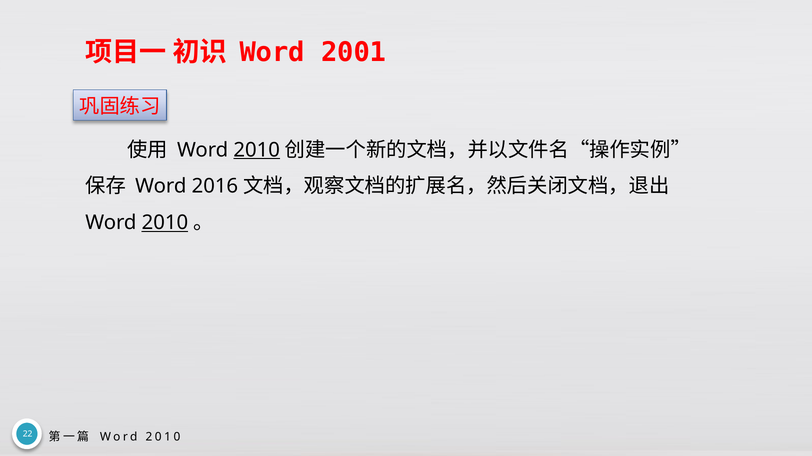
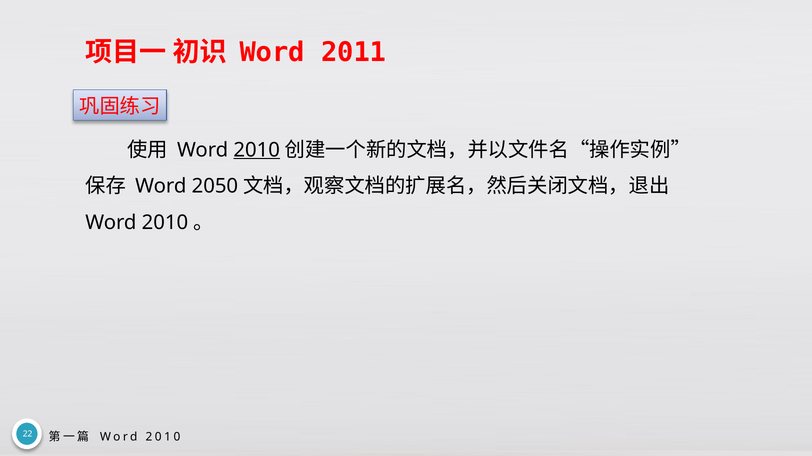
2001: 2001 -> 2011 (354, 53)
2016: 2016 -> 2050 (215, 187)
2010 underline: present -> none (165, 223)
